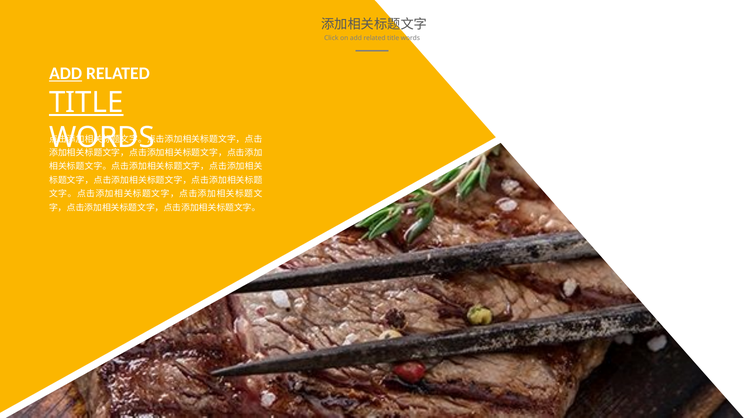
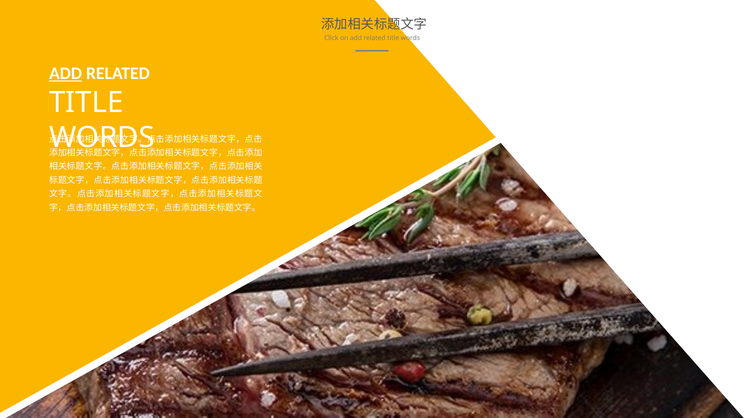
TITLE underline: present -> none (86, 103)
